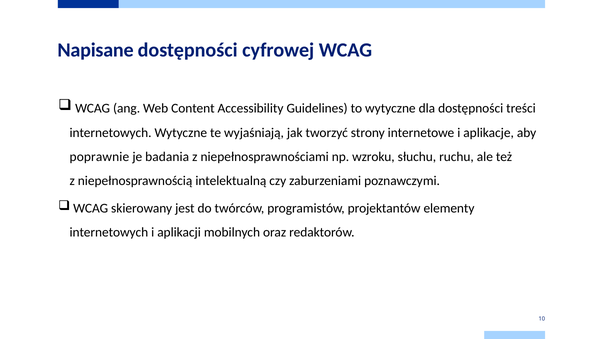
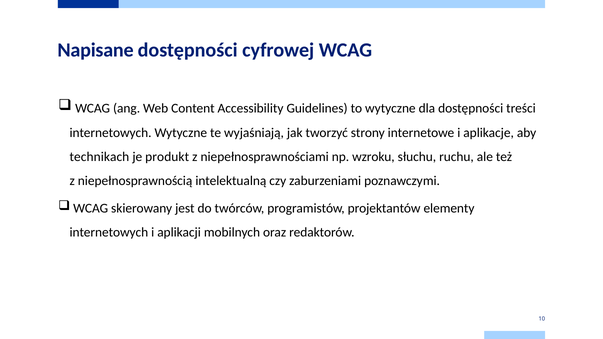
poprawnie: poprawnie -> technikach (99, 157)
badania: badania -> produkt (167, 157)
